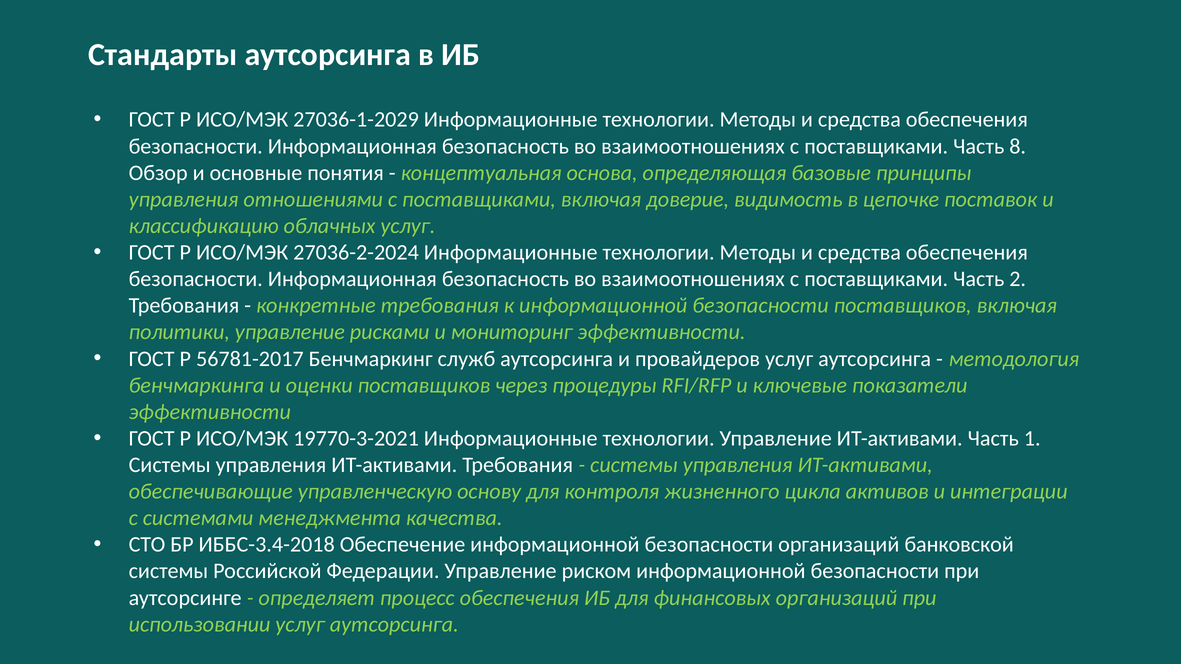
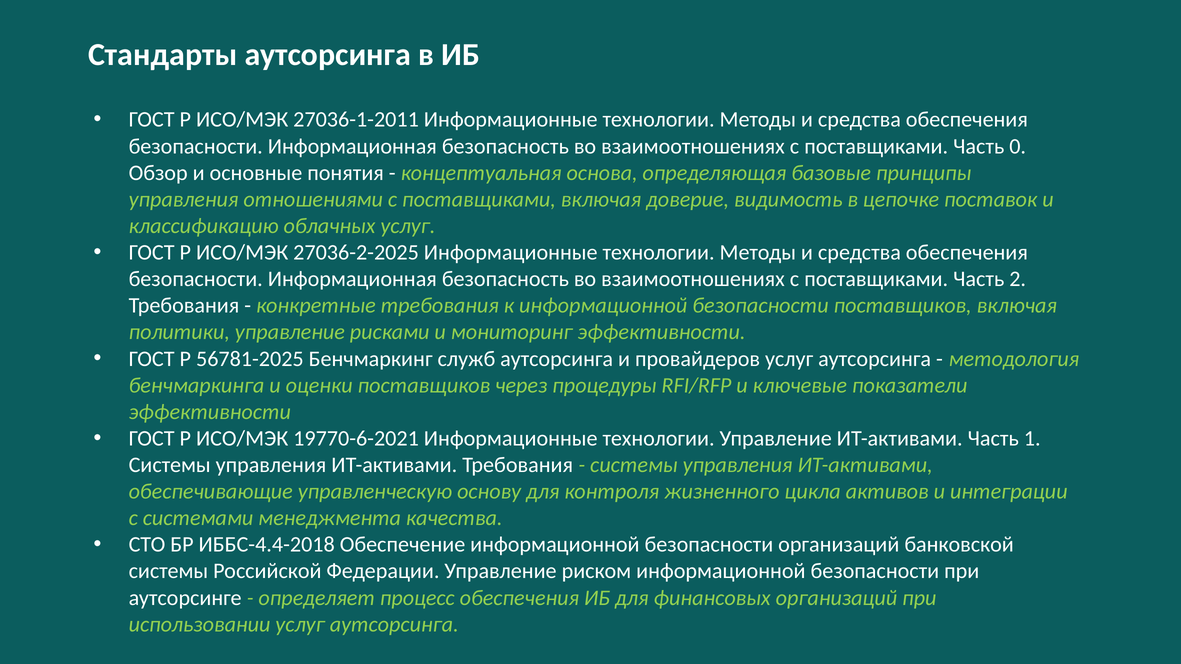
27036-1-2029: 27036-1-2029 -> 27036-1-2011 (356, 120)
8: 8 -> 0 (1018, 146)
27036-2-2024: 27036-2-2024 -> 27036-2-2025 (356, 253)
56781-2017: 56781-2017 -> 56781-2025 (250, 359)
19770-3-2021: 19770-3-2021 -> 19770-6-2021 (356, 439)
ИББС-3.4-2018: ИББС-3.4-2018 -> ИББС-4.4-2018 (267, 545)
